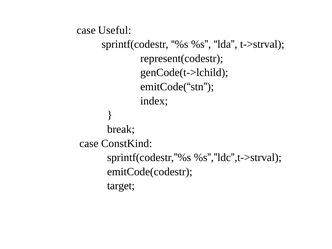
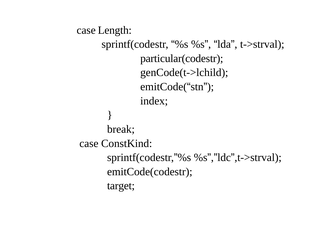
Useful: Useful -> Length (115, 30)
represent(codestr: represent(codestr -> particular(codestr (182, 58)
